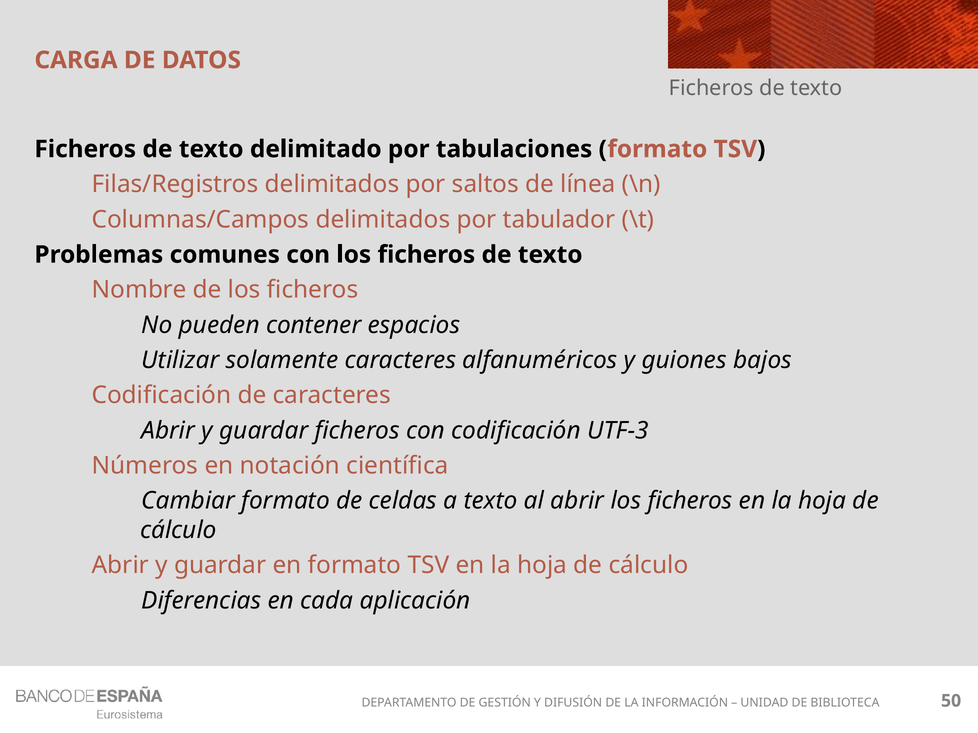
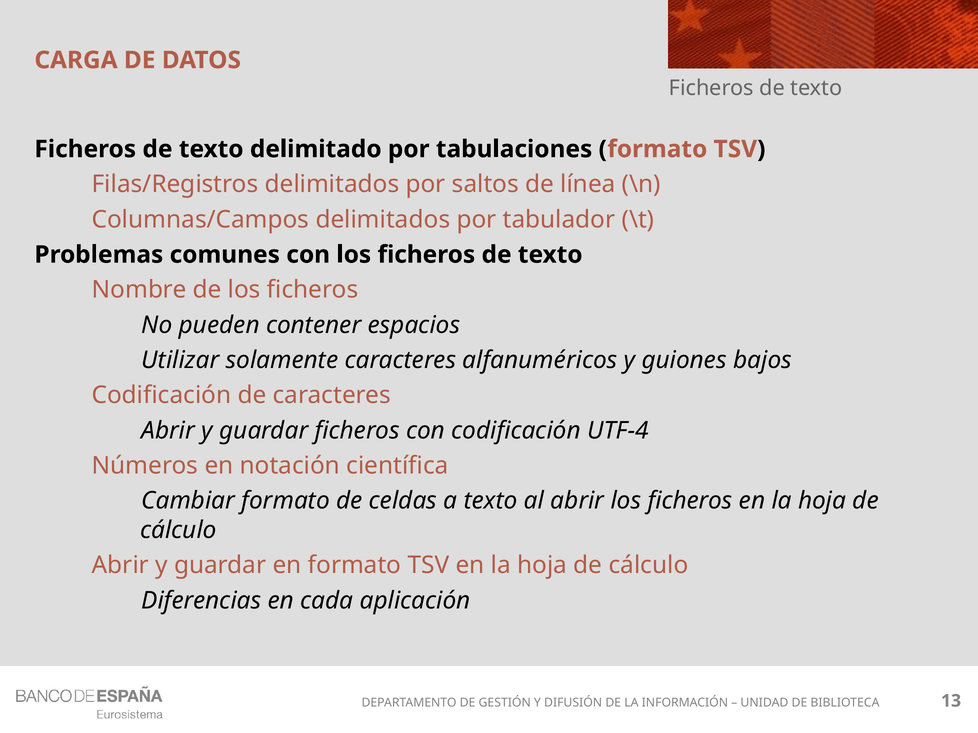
UTF-3: UTF-3 -> UTF-4 (618, 431)
50: 50 -> 13 (951, 701)
